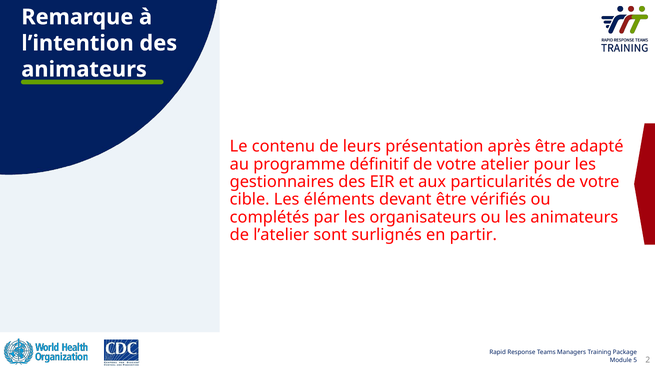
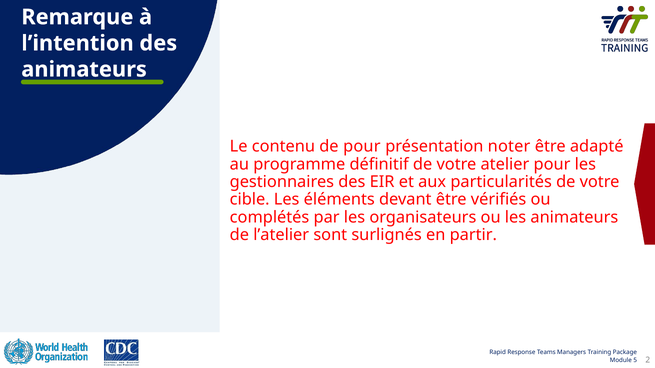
de leurs: leurs -> pour (362, 147)
après: après -> noter (509, 147)
